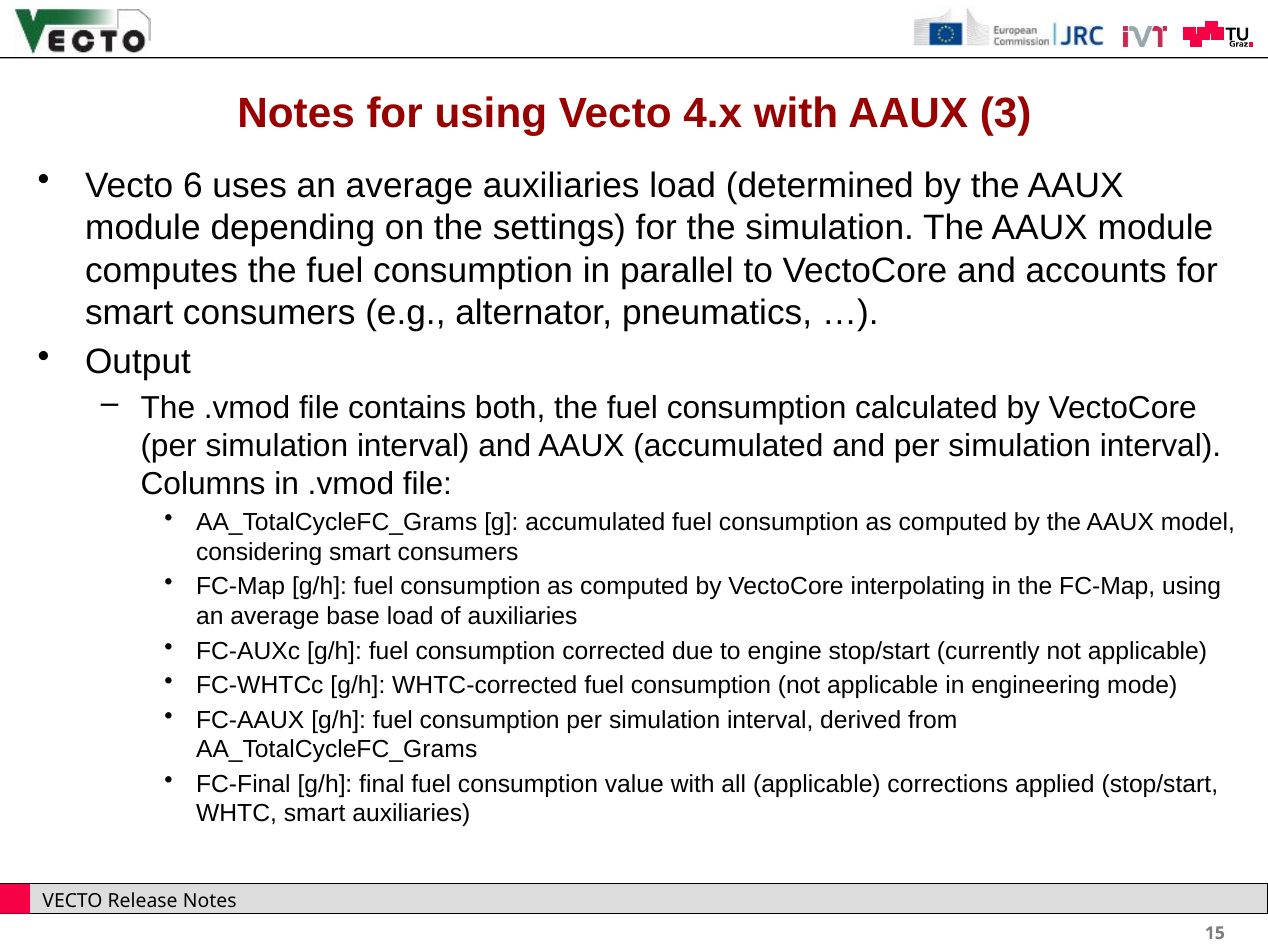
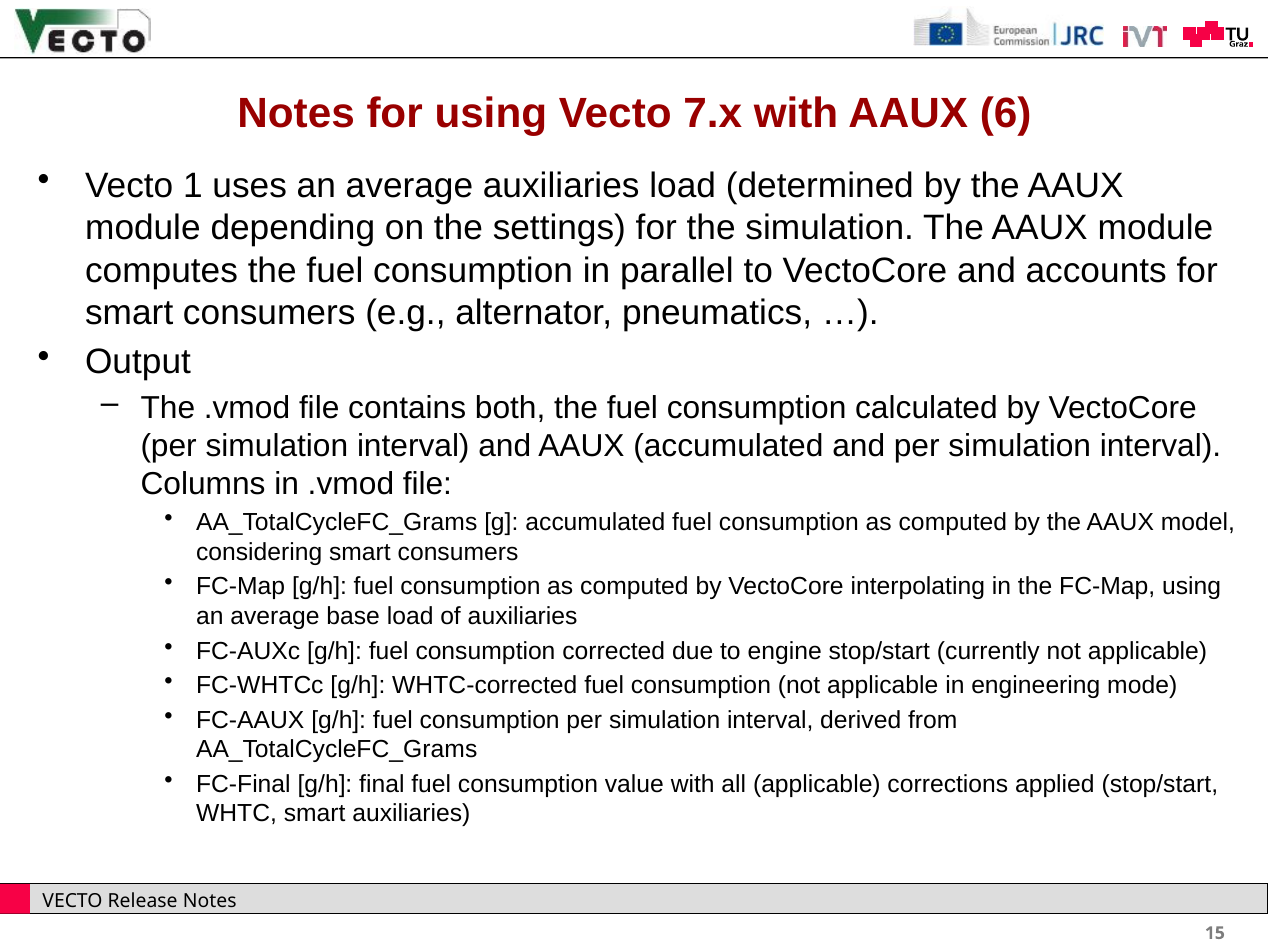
4.x: 4.x -> 7.x (713, 114)
3: 3 -> 6 (1006, 114)
6: 6 -> 1 (193, 186)
